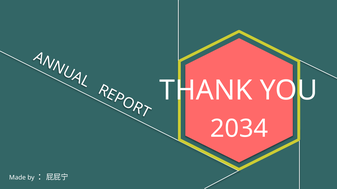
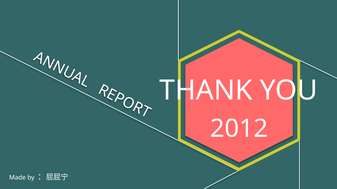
2034: 2034 -> 2012 (239, 129)
